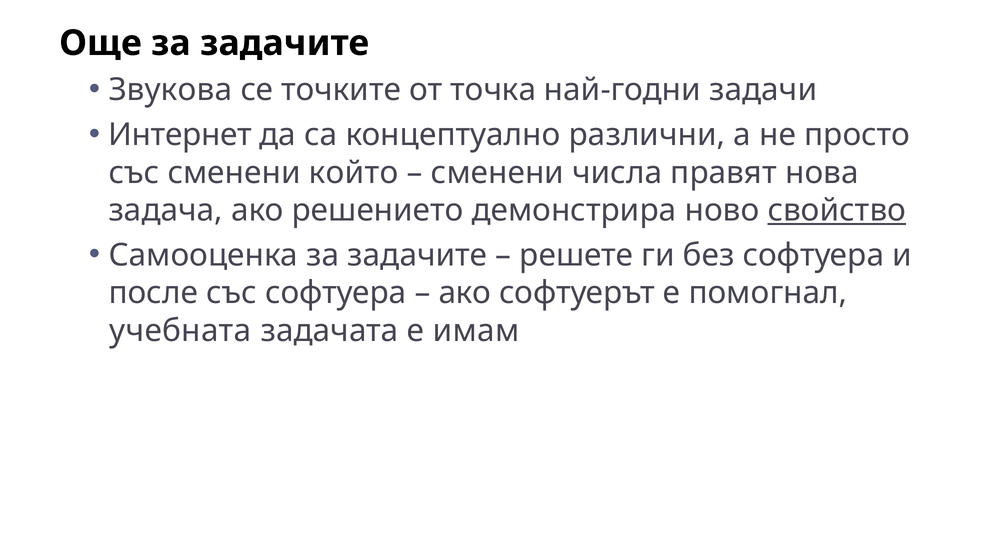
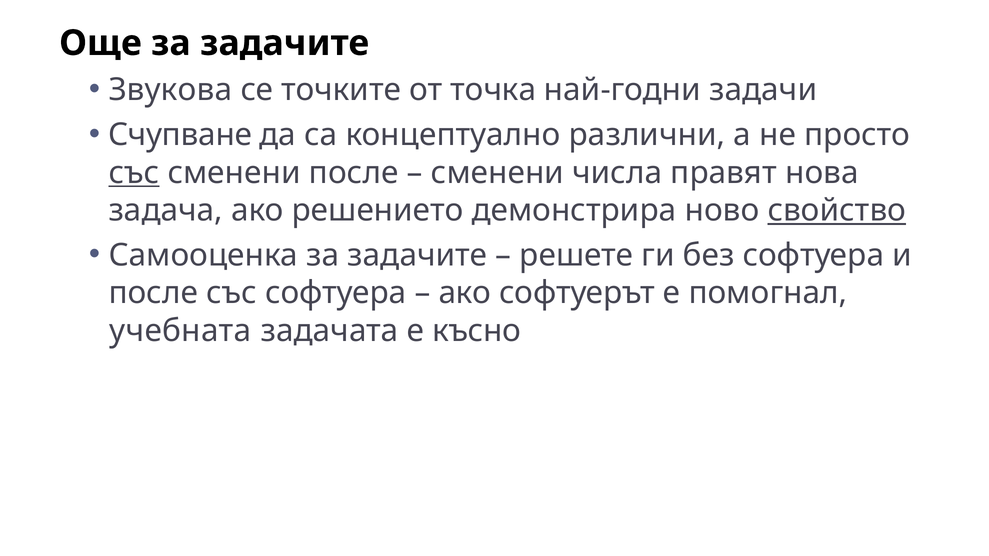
Интернет: Интернет -> Счупване (180, 135)
със underline: none -> present (134, 173)
сменени който: който -> после (354, 173)
имам: имам -> късно (477, 331)
